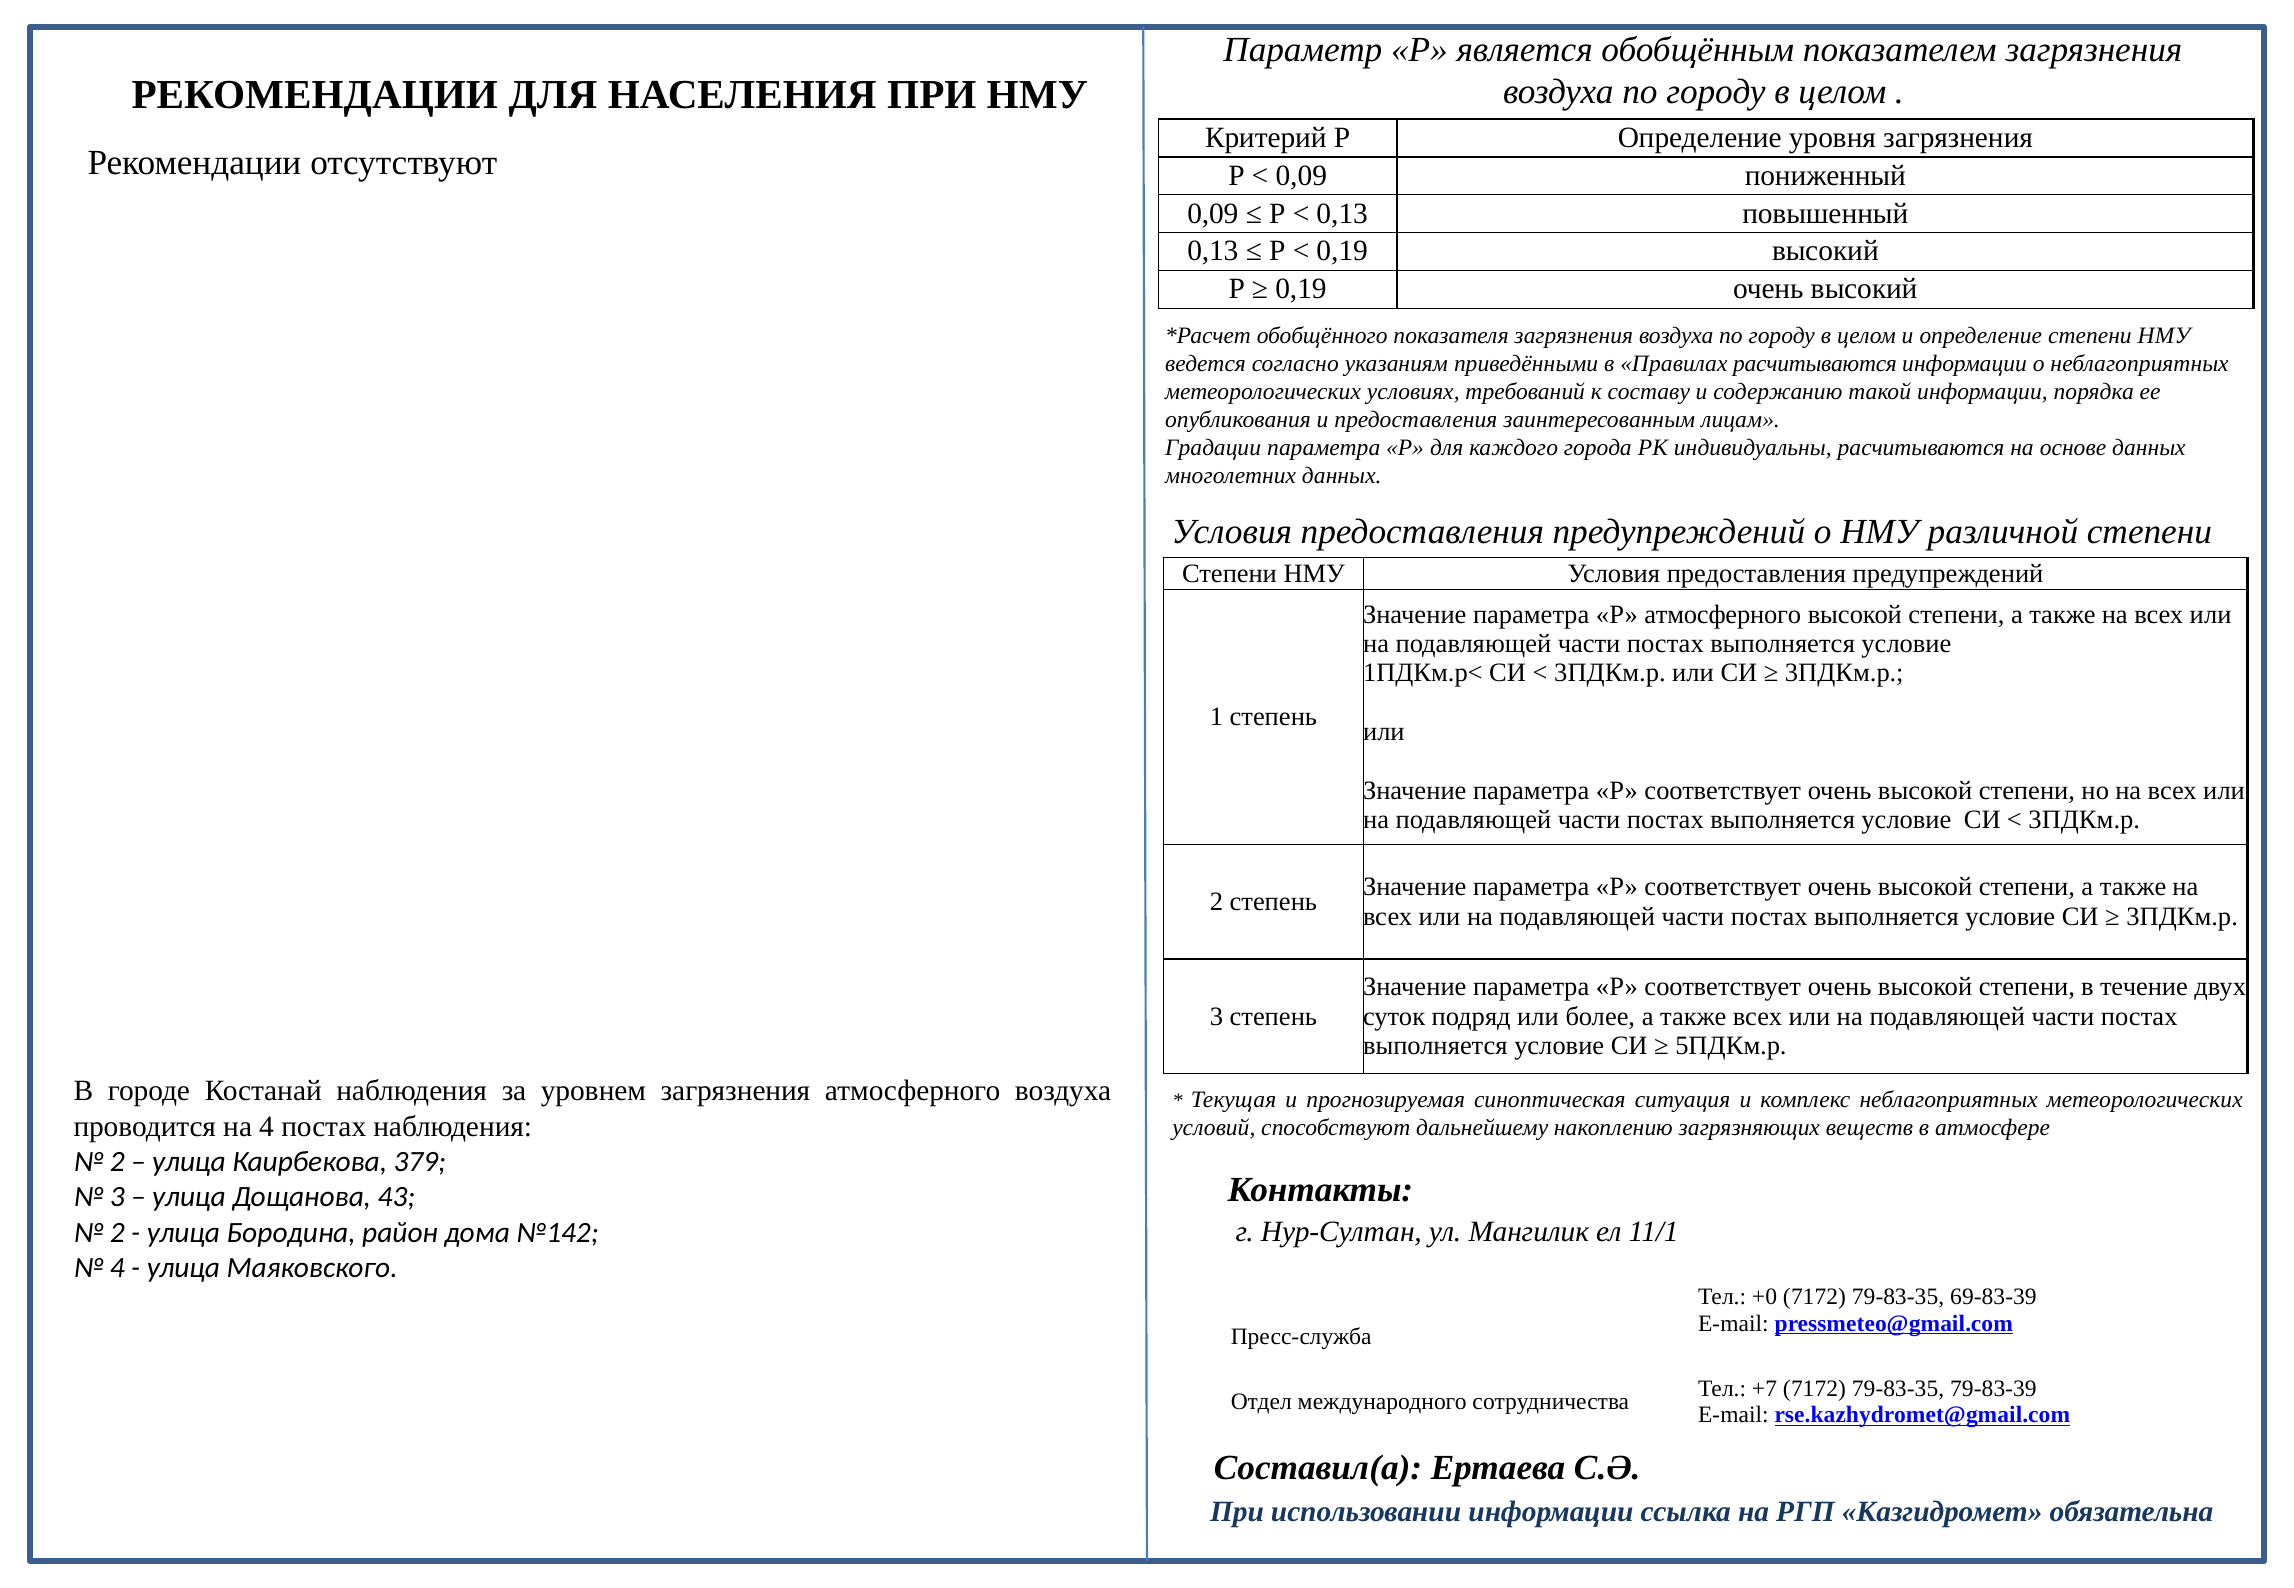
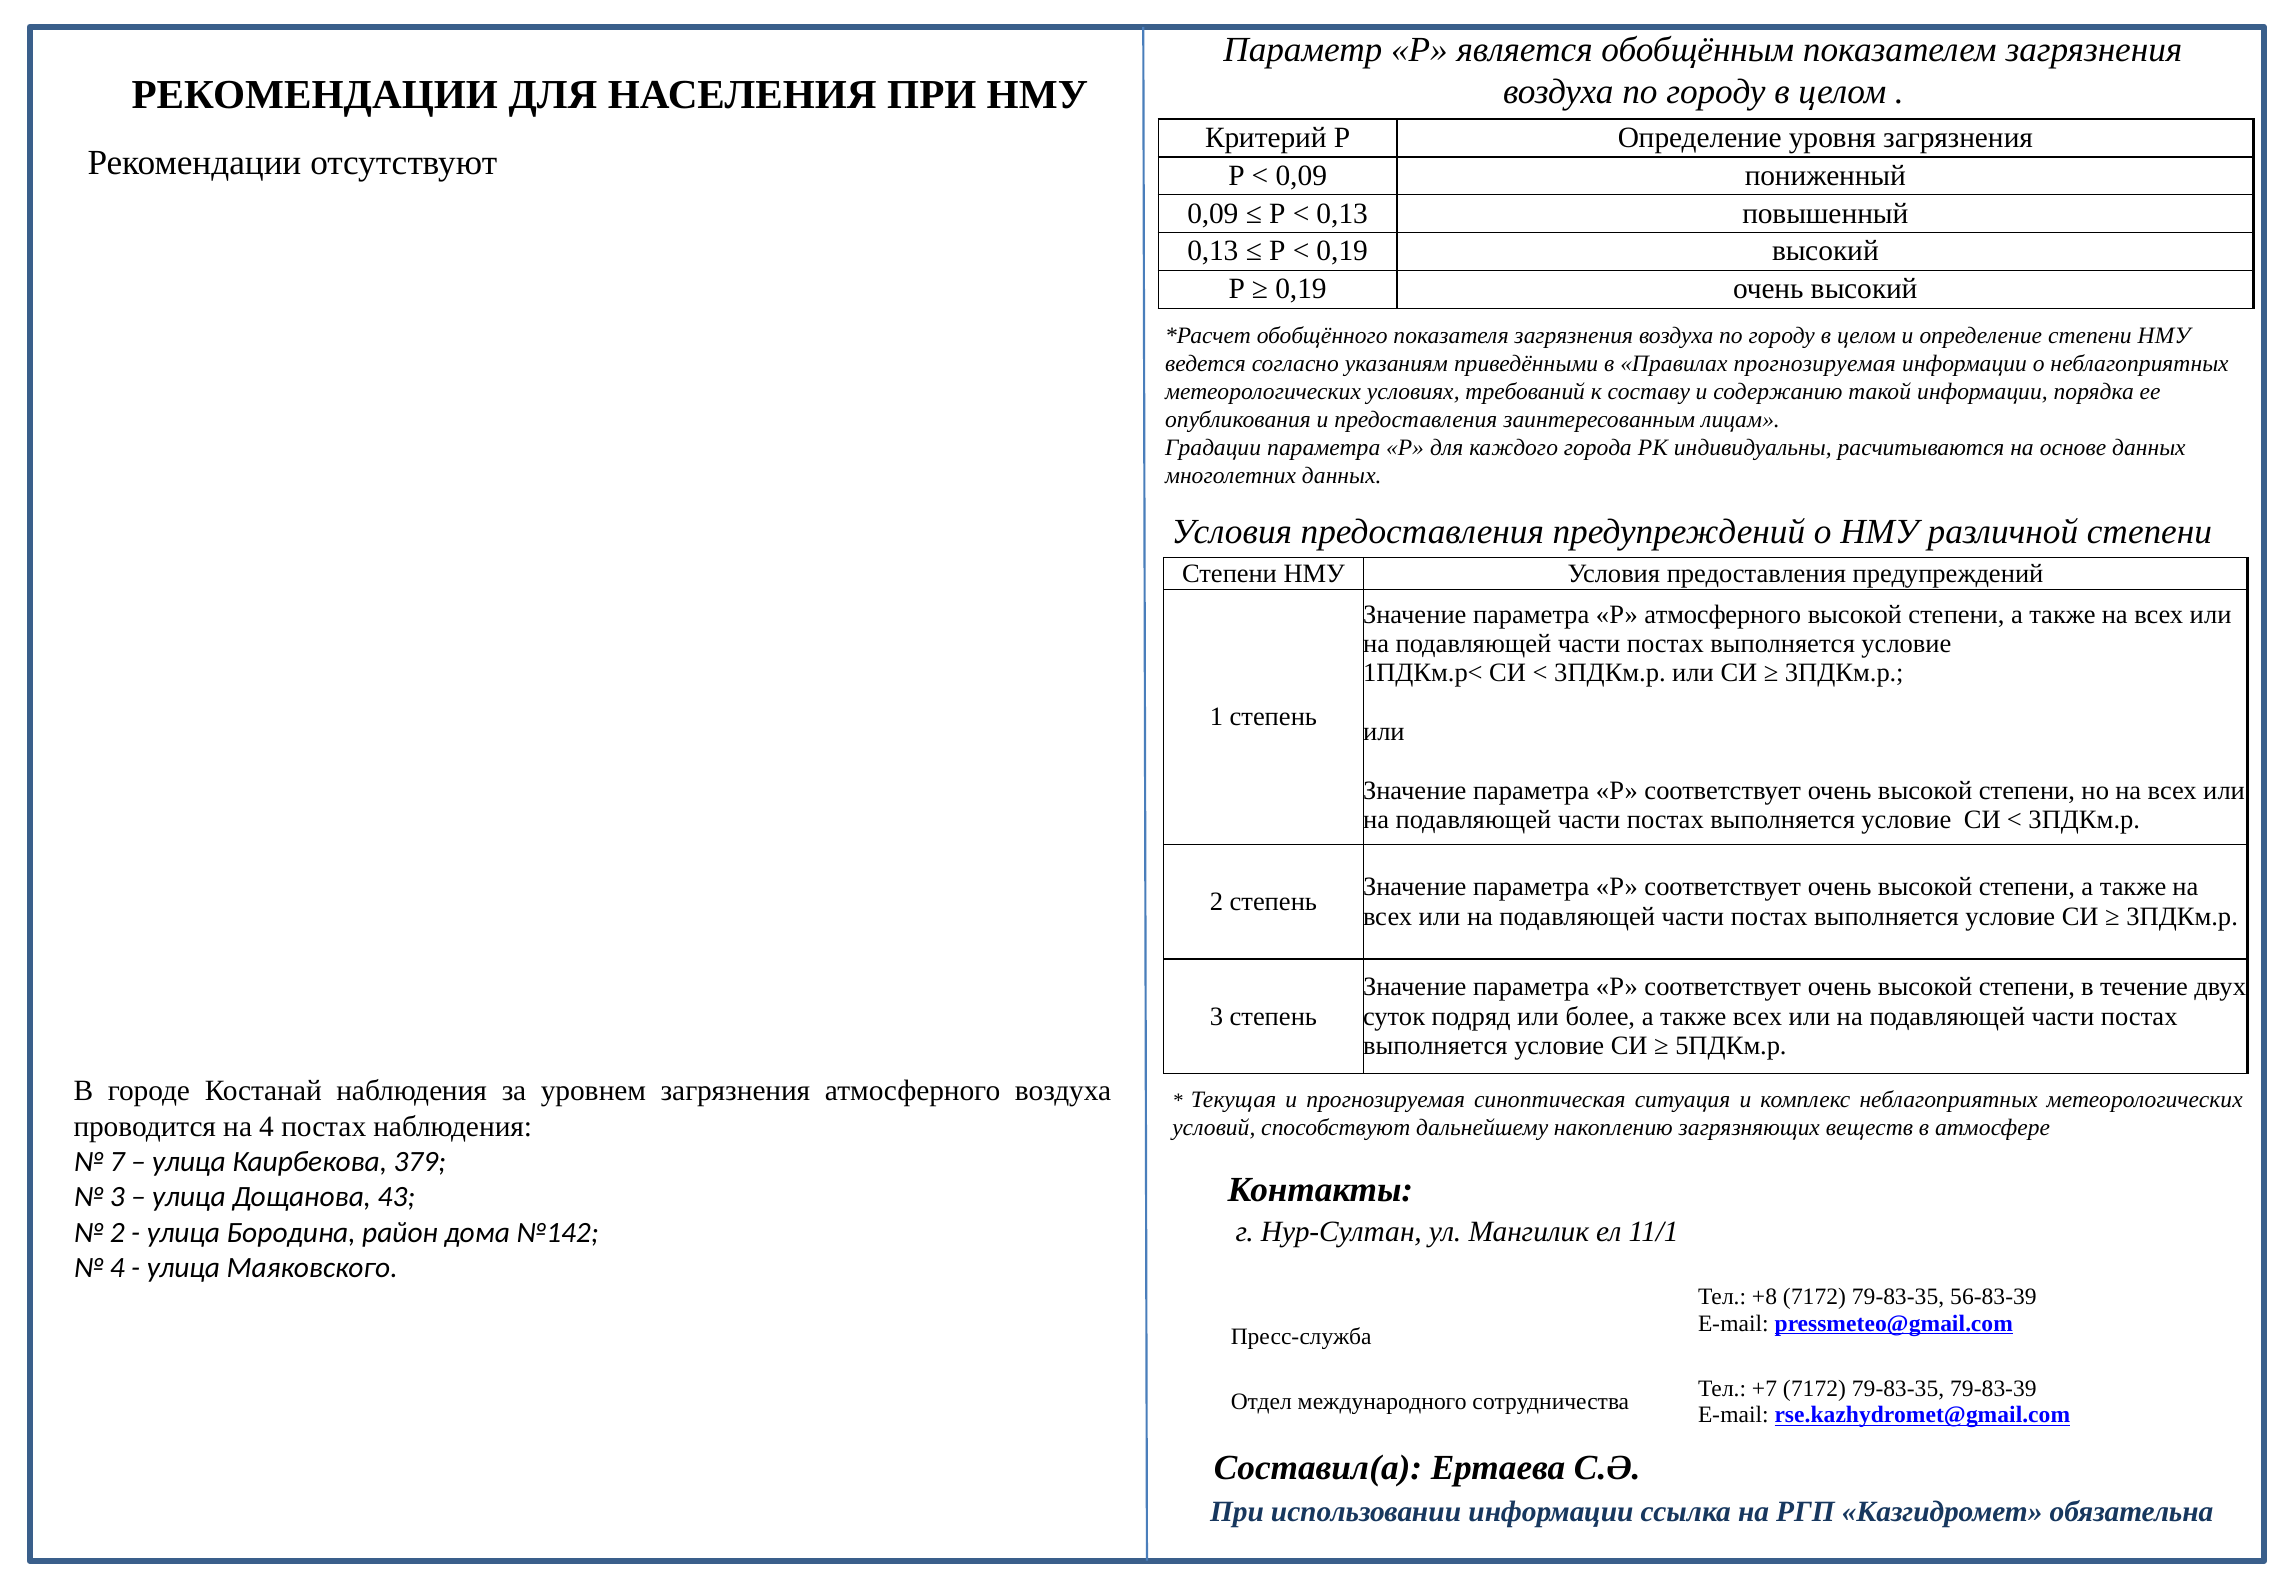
Правилах расчитываются: расчитываются -> прогнозируемая (1815, 363)
2: 2 -> 7 (117, 1162)
+0: +0 -> +8 (1765, 1297)
69-83-39: 69-83-39 -> 56-83-39 (1993, 1297)
